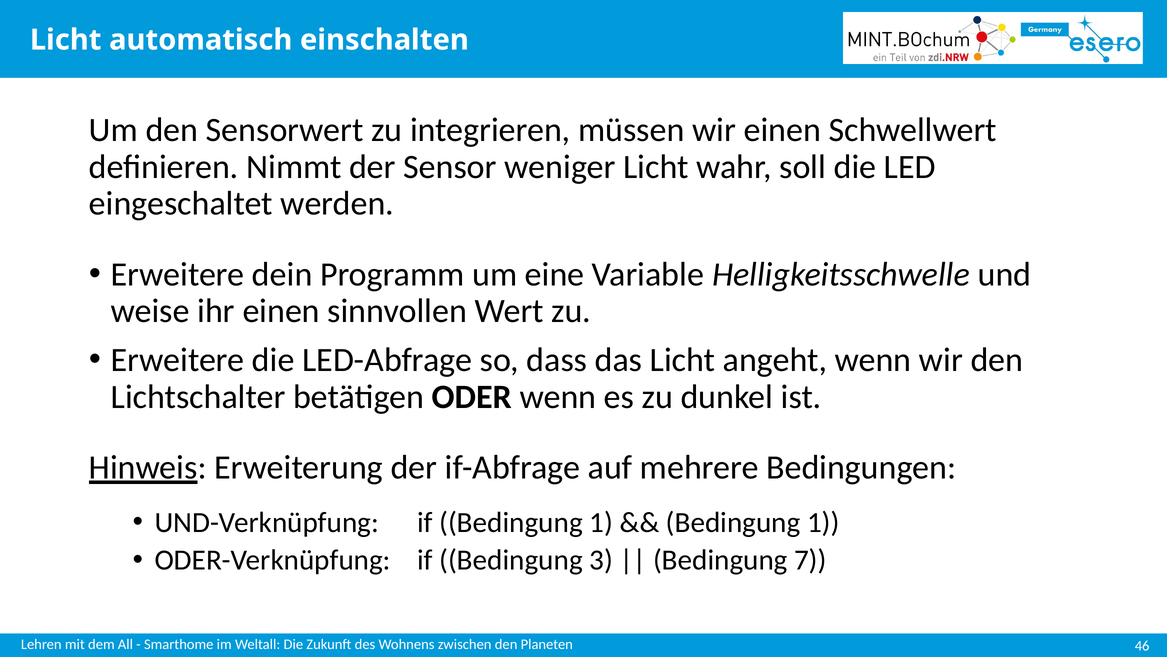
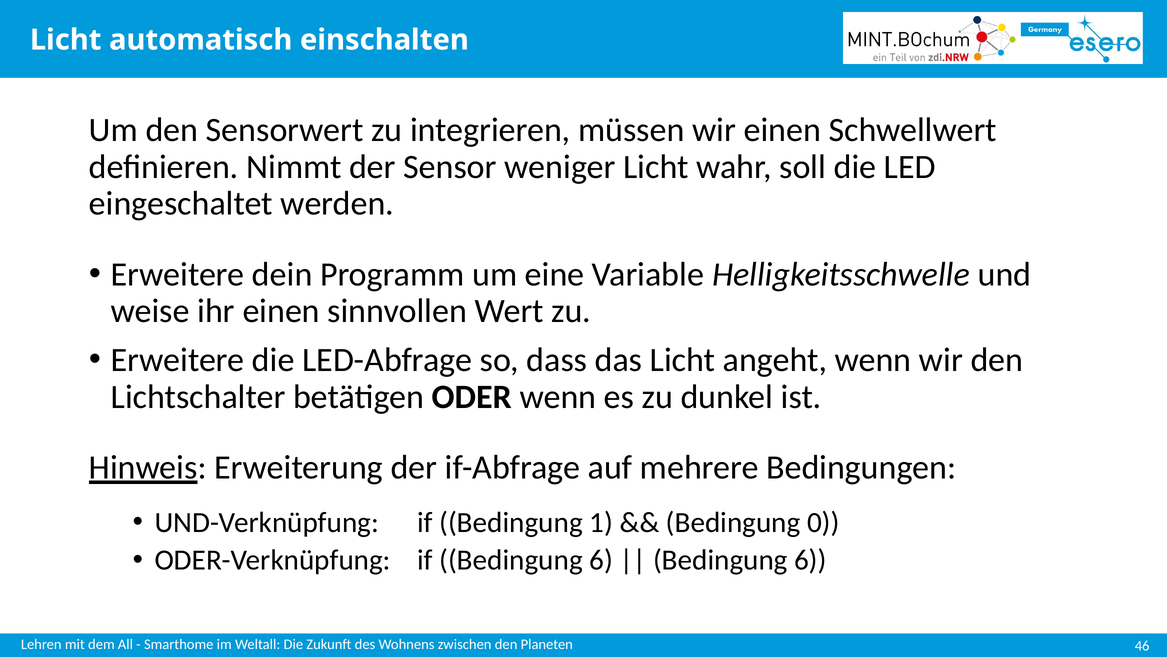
1: 1 -> 0 (823, 522)
if Bedingung 3: 3 -> 6 (601, 560)
7: 7 -> 6 (810, 560)
